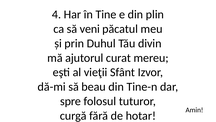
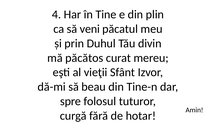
ajutorul: ajutorul -> păcătos (84, 58)
